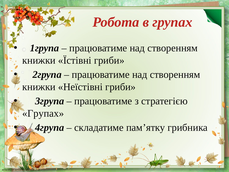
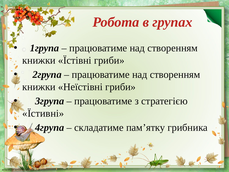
Групах: Групах -> Їстивні (43, 113)
